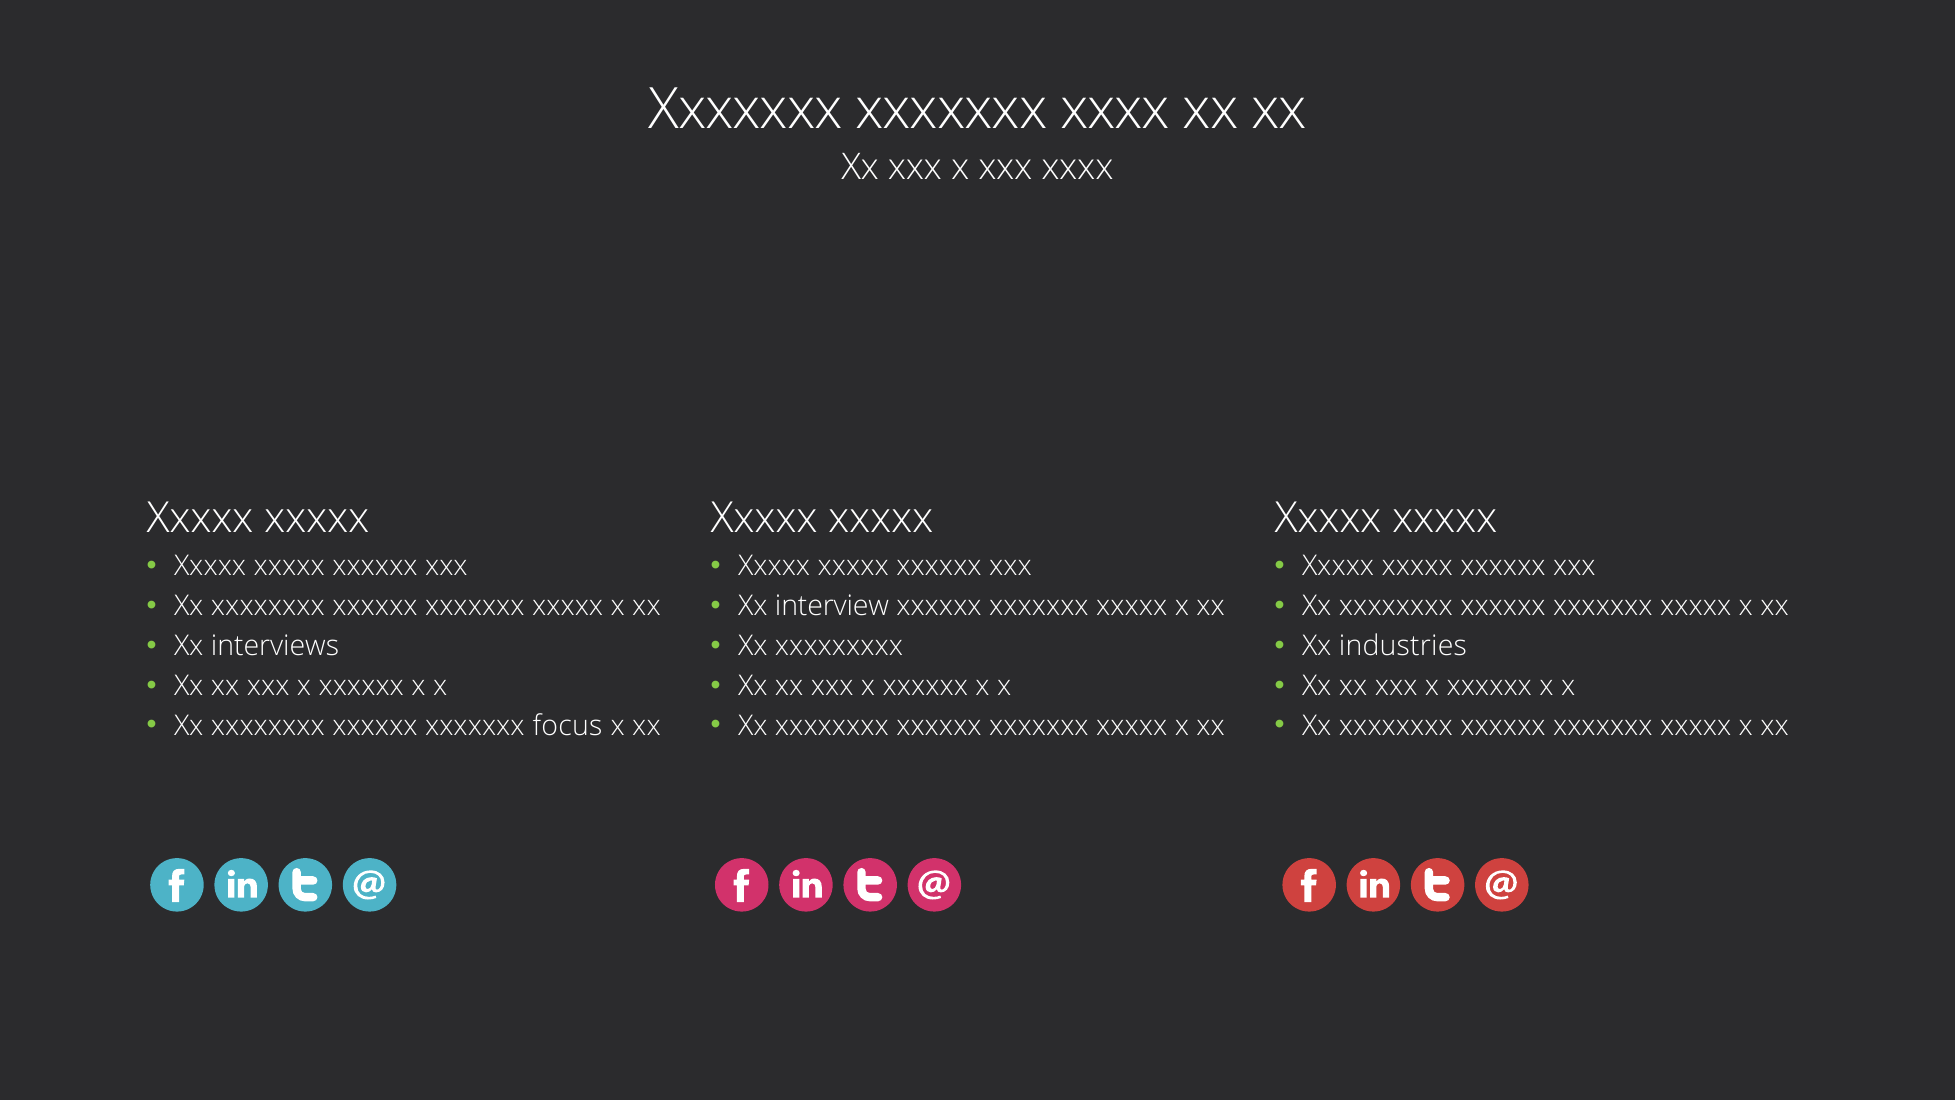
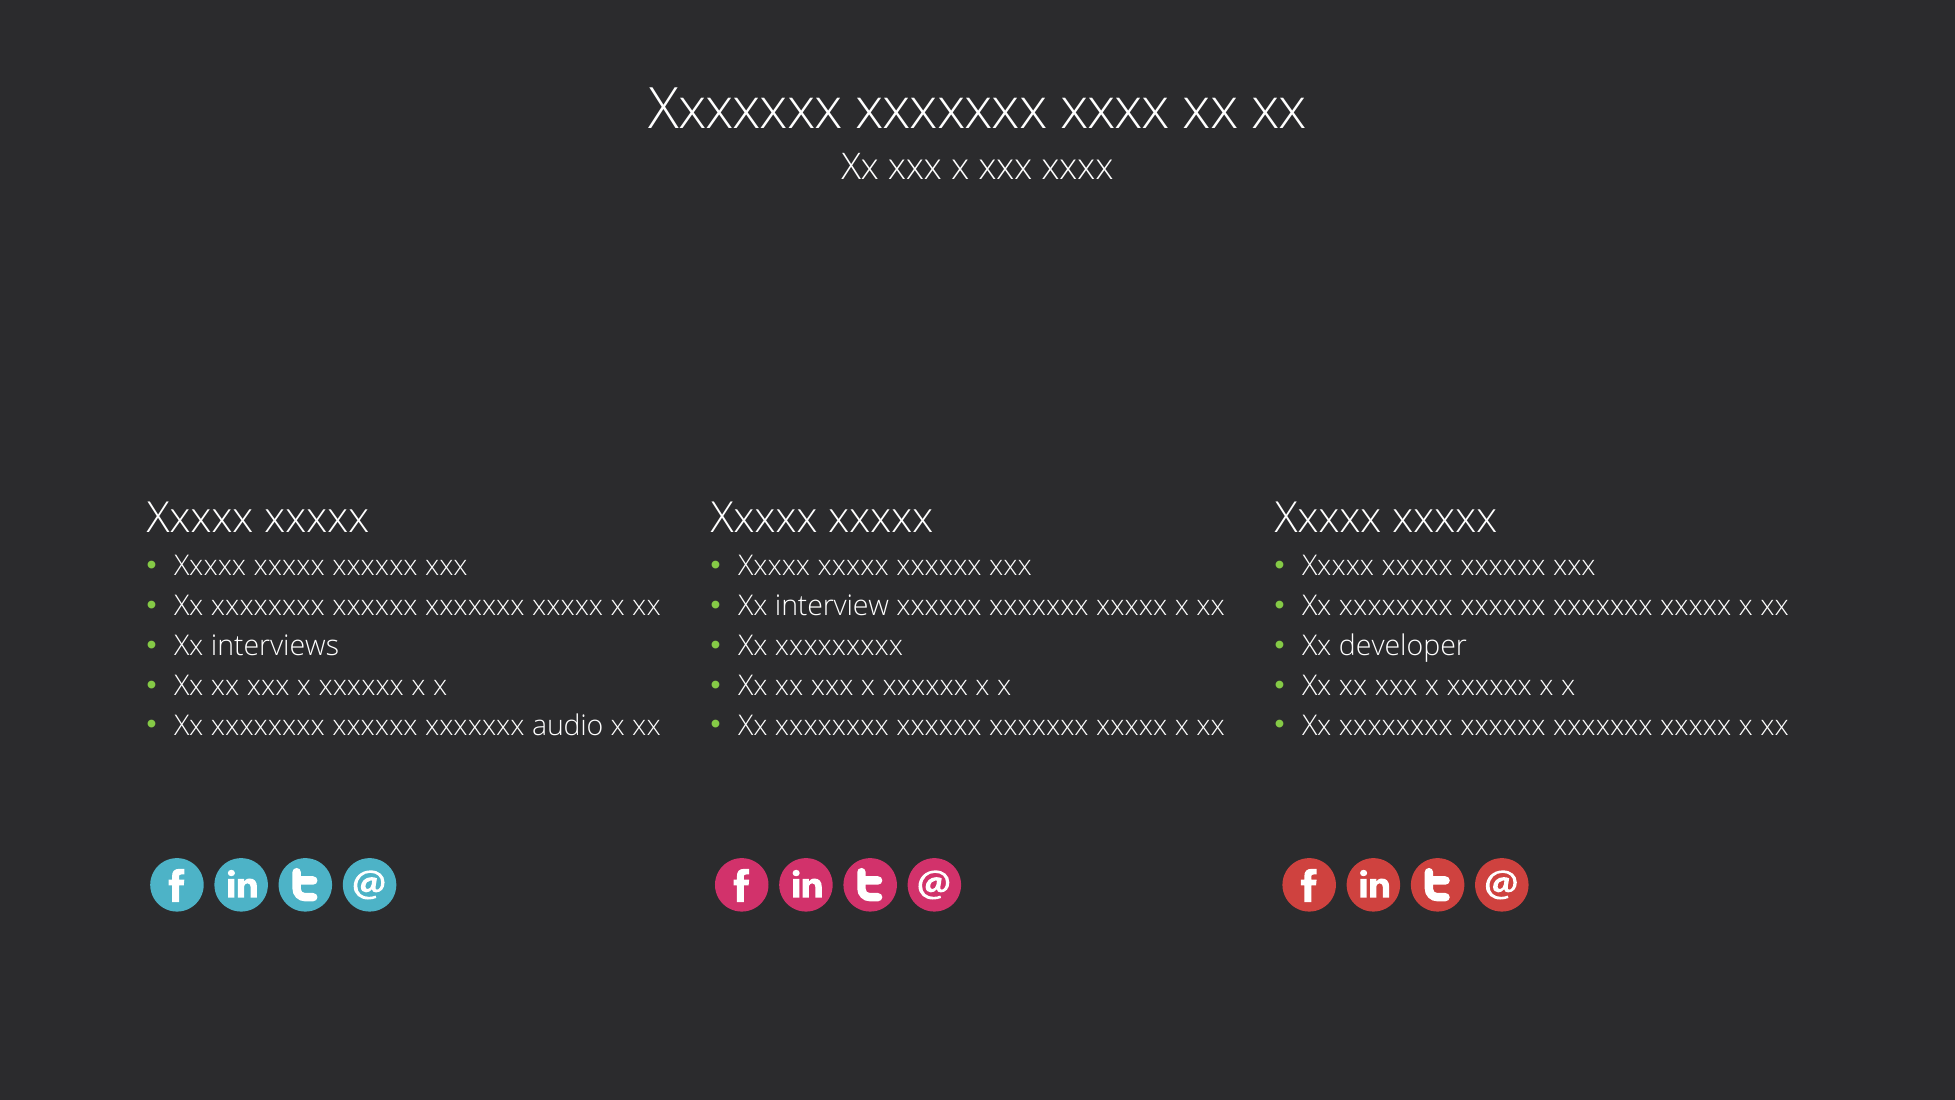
industries: industries -> developer (1403, 646)
focus: focus -> audio (568, 726)
